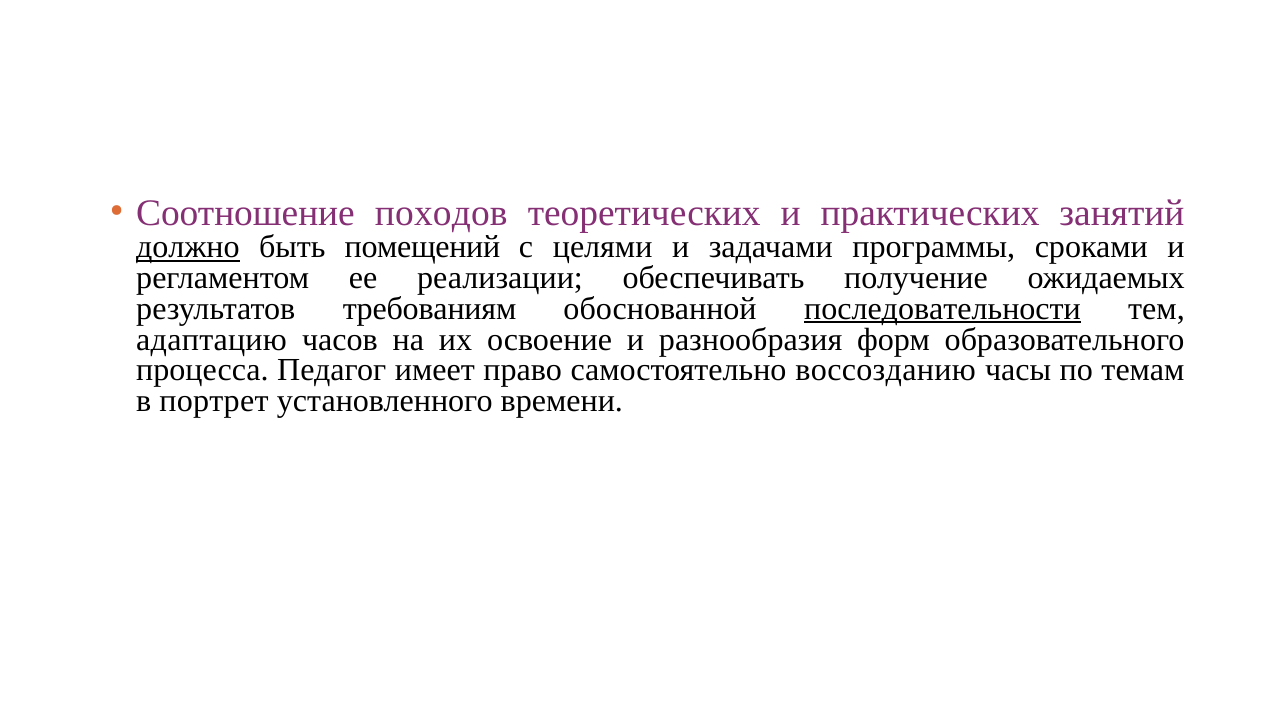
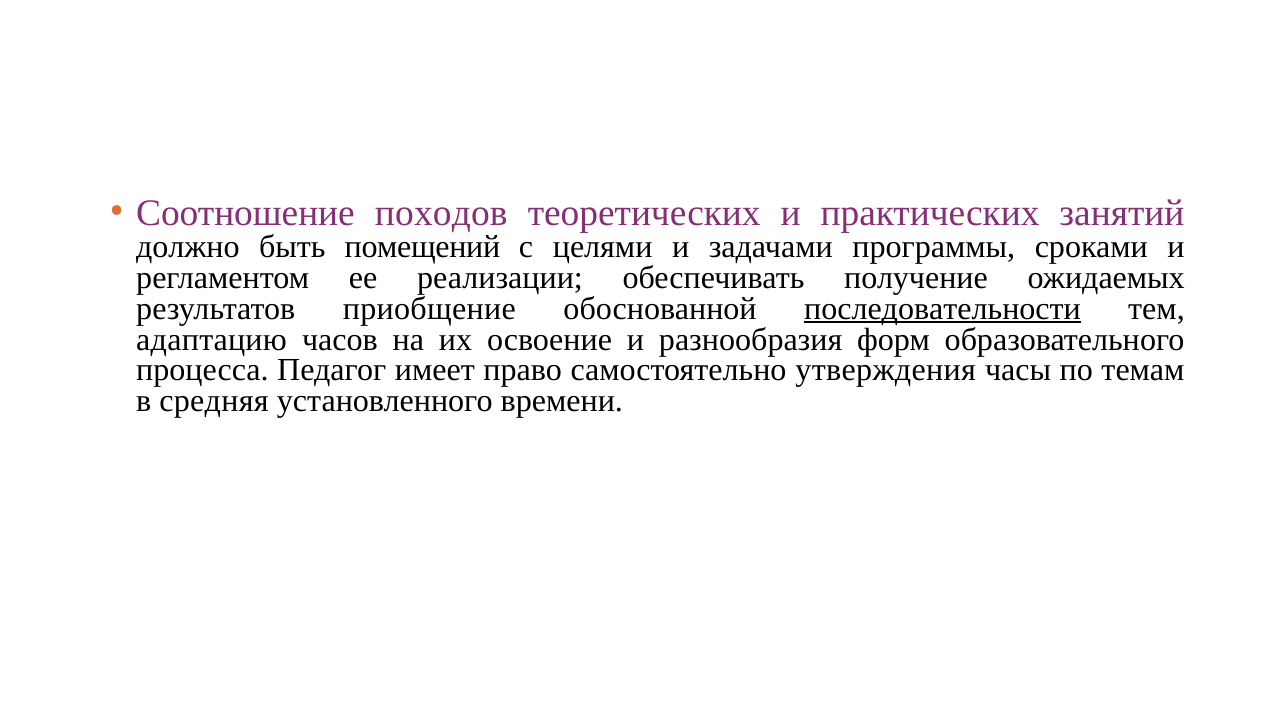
должно underline: present -> none (188, 247)
требованиям: требованиям -> приобщение (429, 309)
воссозданию: воссозданию -> утверждения (886, 370)
портрет: портрет -> средняя (214, 401)
